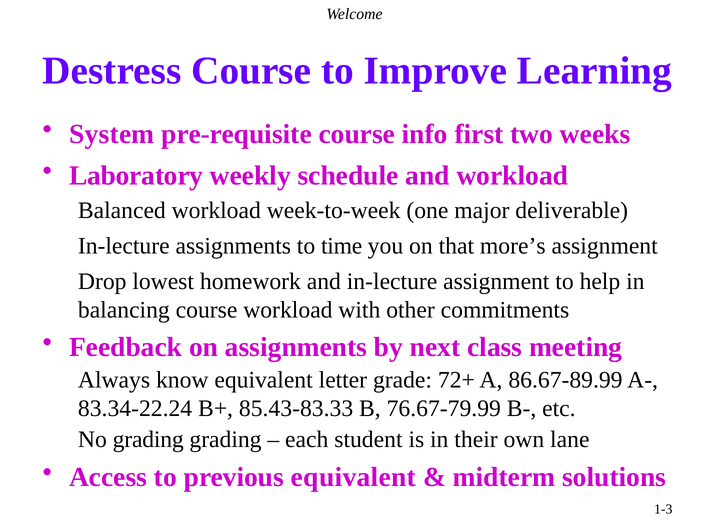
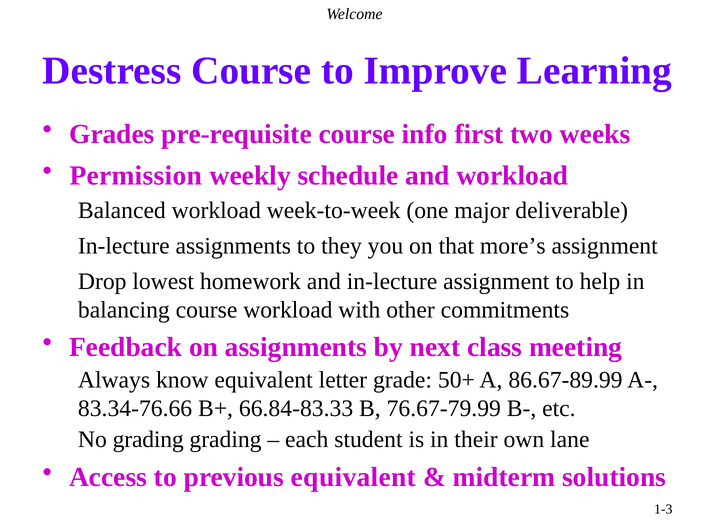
System: System -> Grades (112, 134)
Laboratory: Laboratory -> Permission (136, 176)
time: time -> they (342, 246)
72+: 72+ -> 50+ (456, 380)
83.34-22.24: 83.34-22.24 -> 83.34-76.66 (135, 408)
85.43-83.33: 85.43-83.33 -> 66.84-83.33 (296, 408)
